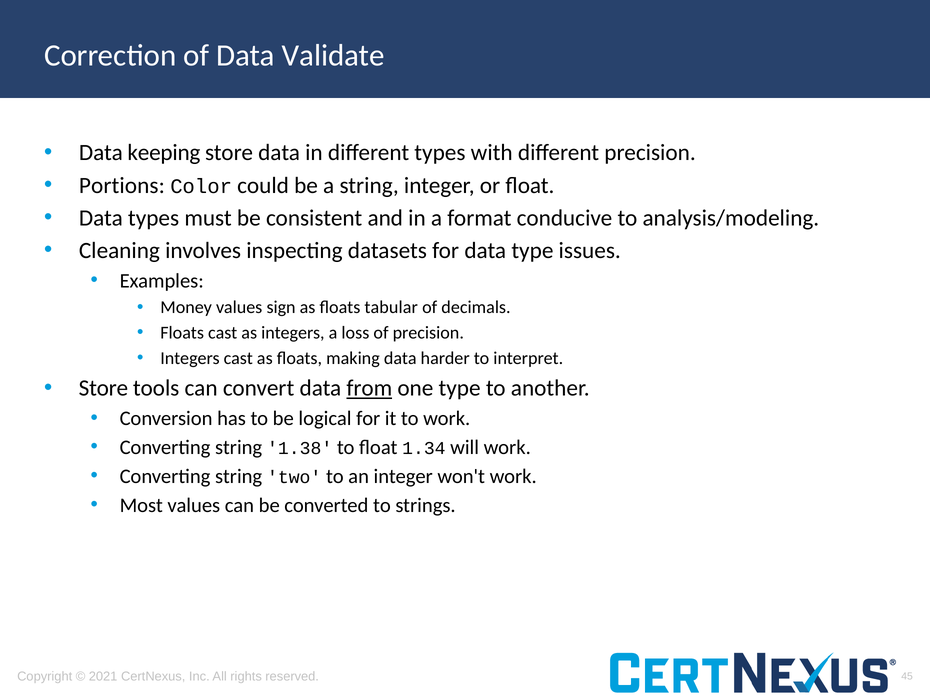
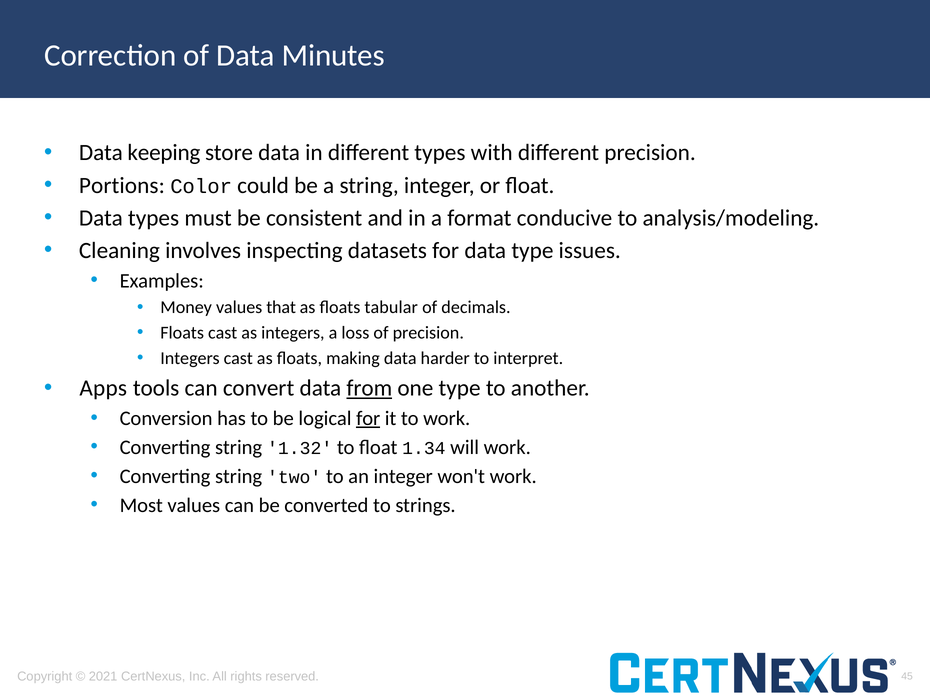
Validate: Validate -> Minutes (333, 55)
sign: sign -> that (281, 307)
Store: Store -> Apps (103, 388)
for underline: none -> present (368, 418)
1.38: 1.38 -> 1.32 (300, 448)
